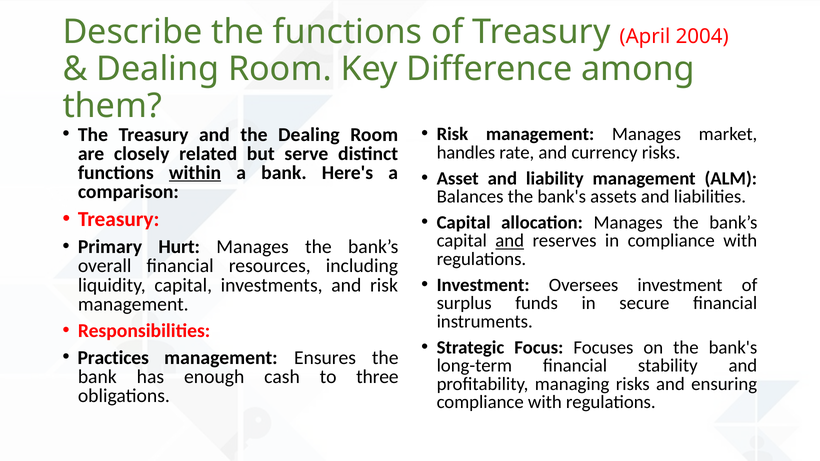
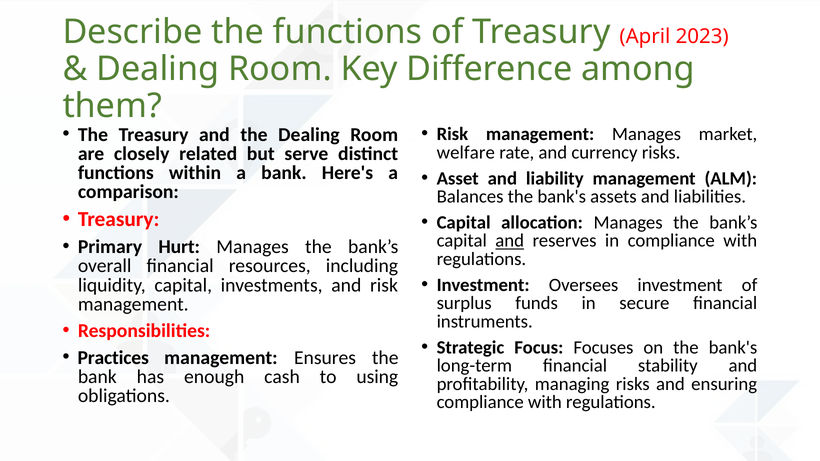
2004: 2004 -> 2023 (702, 36)
handles: handles -> welfare (466, 153)
within underline: present -> none (195, 173)
three: three -> using (377, 377)
